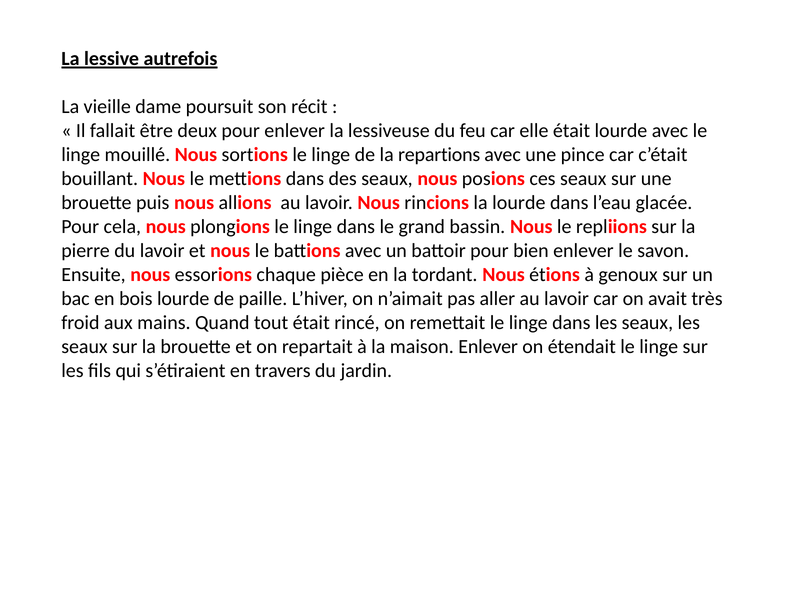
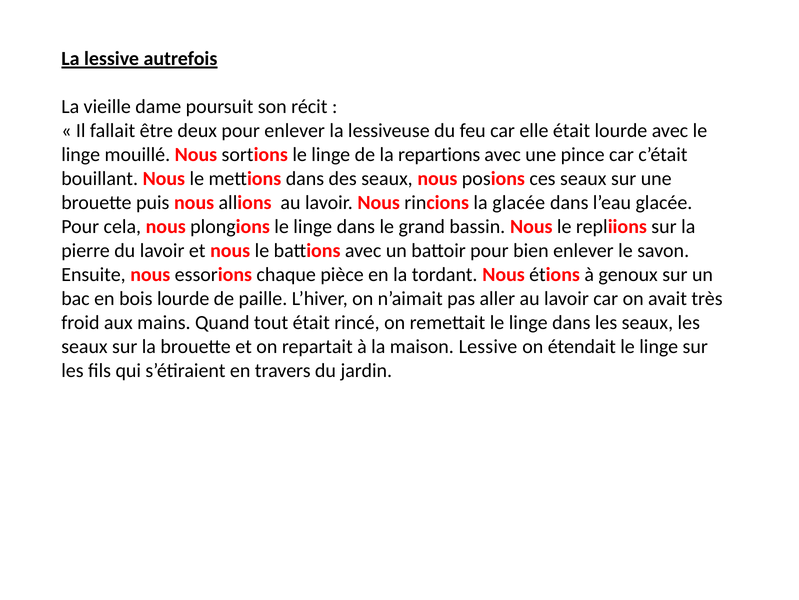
la lourde: lourde -> glacée (519, 203)
maison Enlever: Enlever -> Lessive (488, 346)
